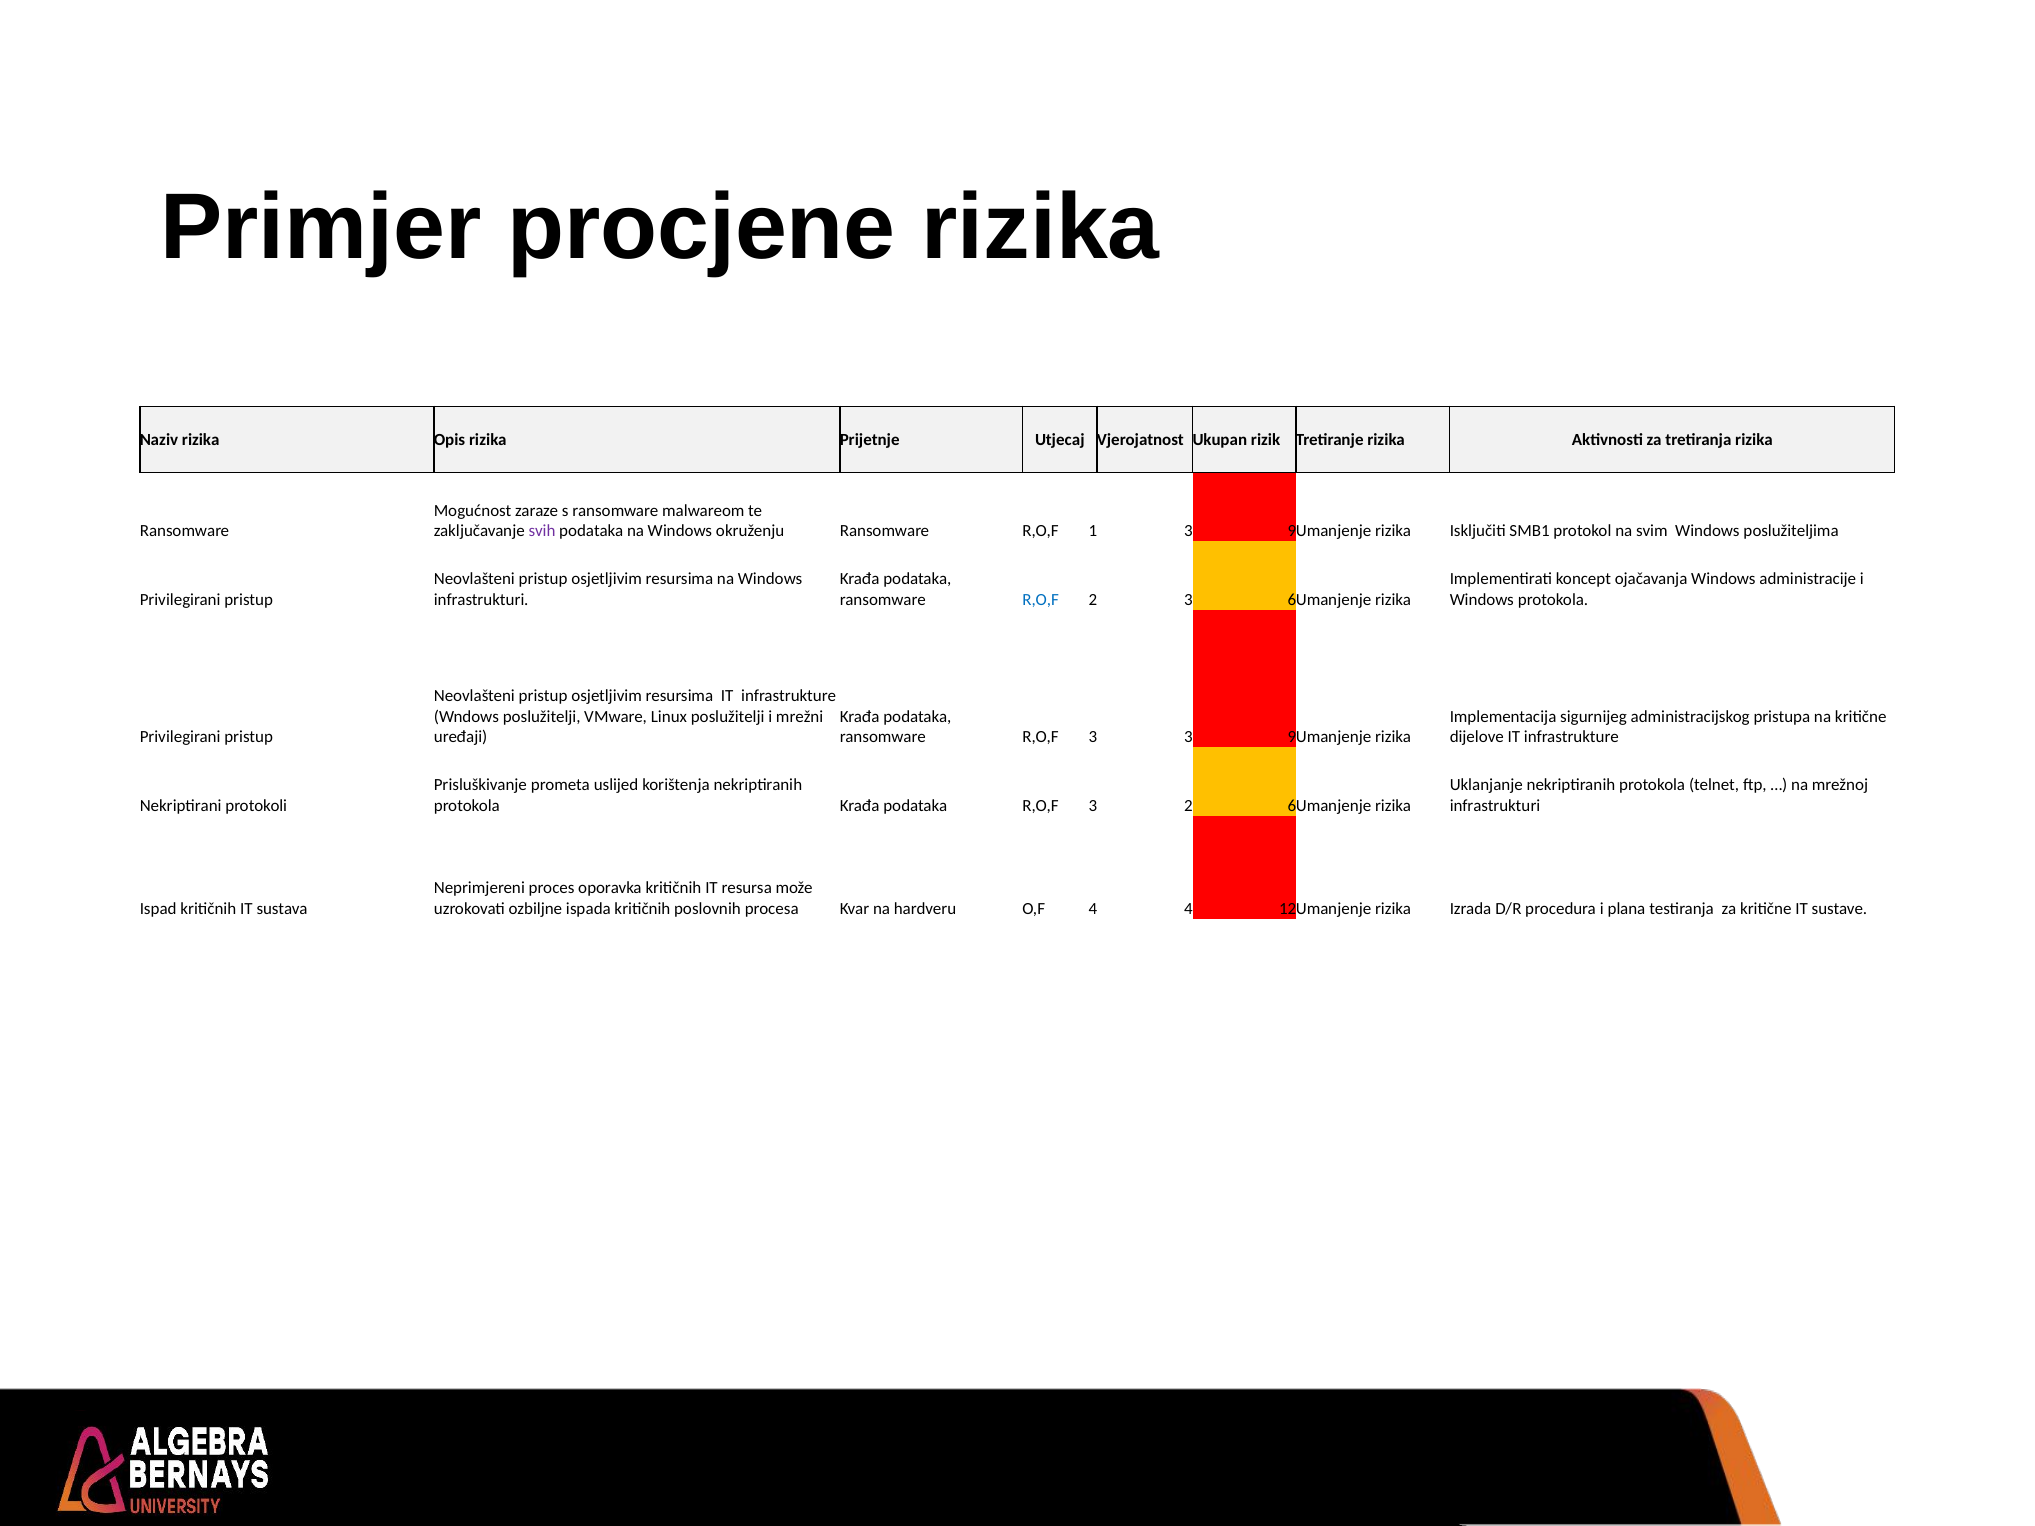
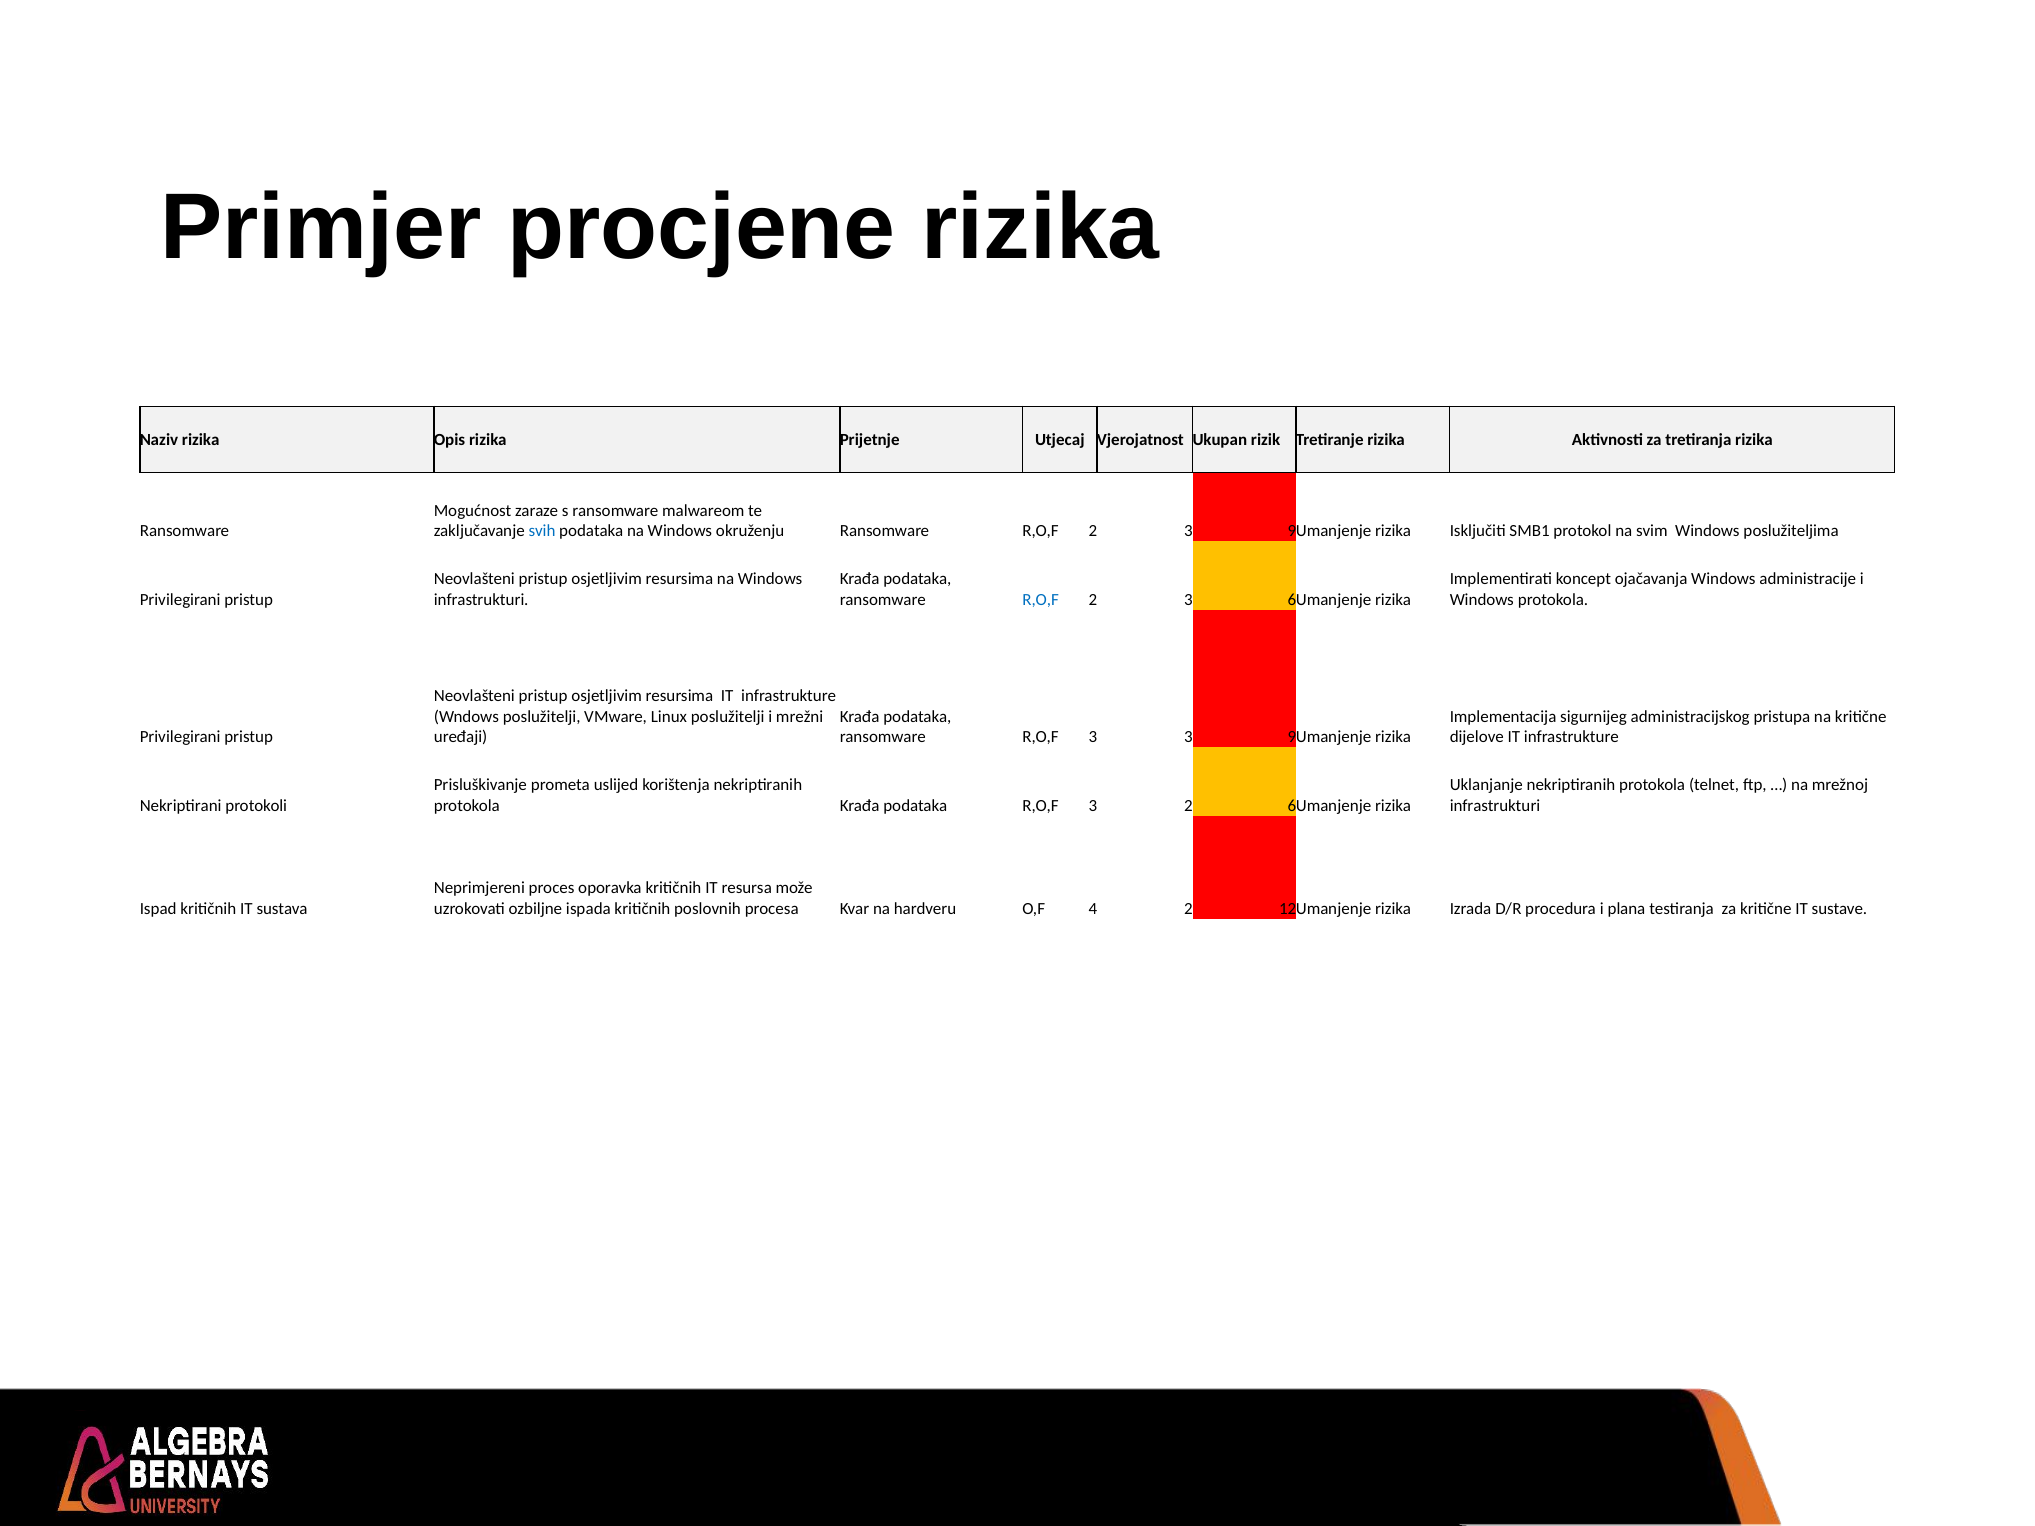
svih colour: purple -> blue (542, 531)
okruženju Ransomware R,O,F 1: 1 -> 2 (1093, 531)
4 4: 4 -> 2 (1189, 909)
